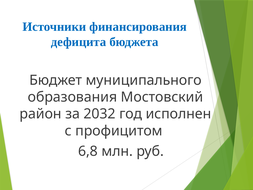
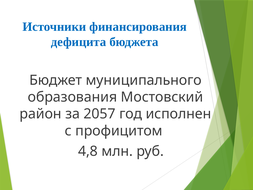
2032: 2032 -> 2057 (100, 114)
6,8: 6,8 -> 4,8 (88, 151)
